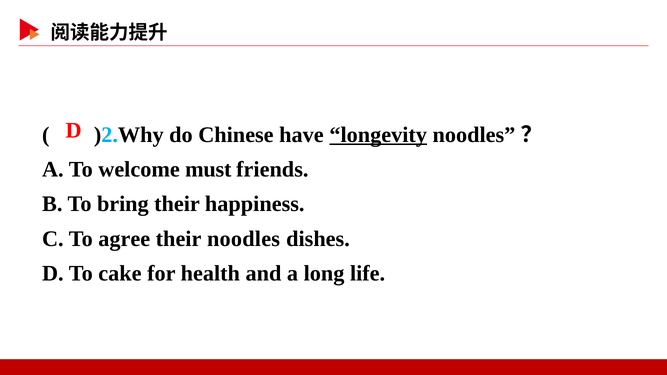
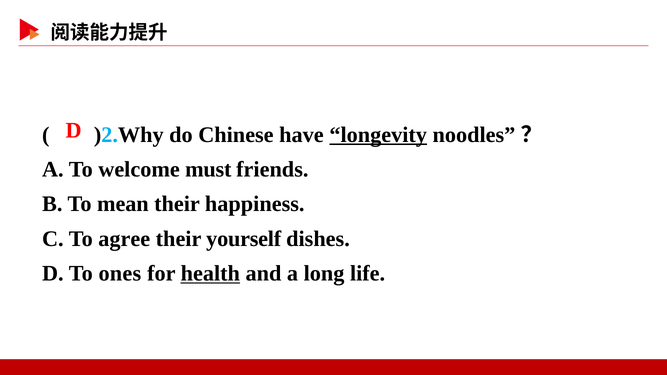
bring: bring -> mean (123, 204)
their noodles: noodles -> yourself (244, 239)
cake: cake -> ones (120, 274)
health underline: none -> present (210, 274)
